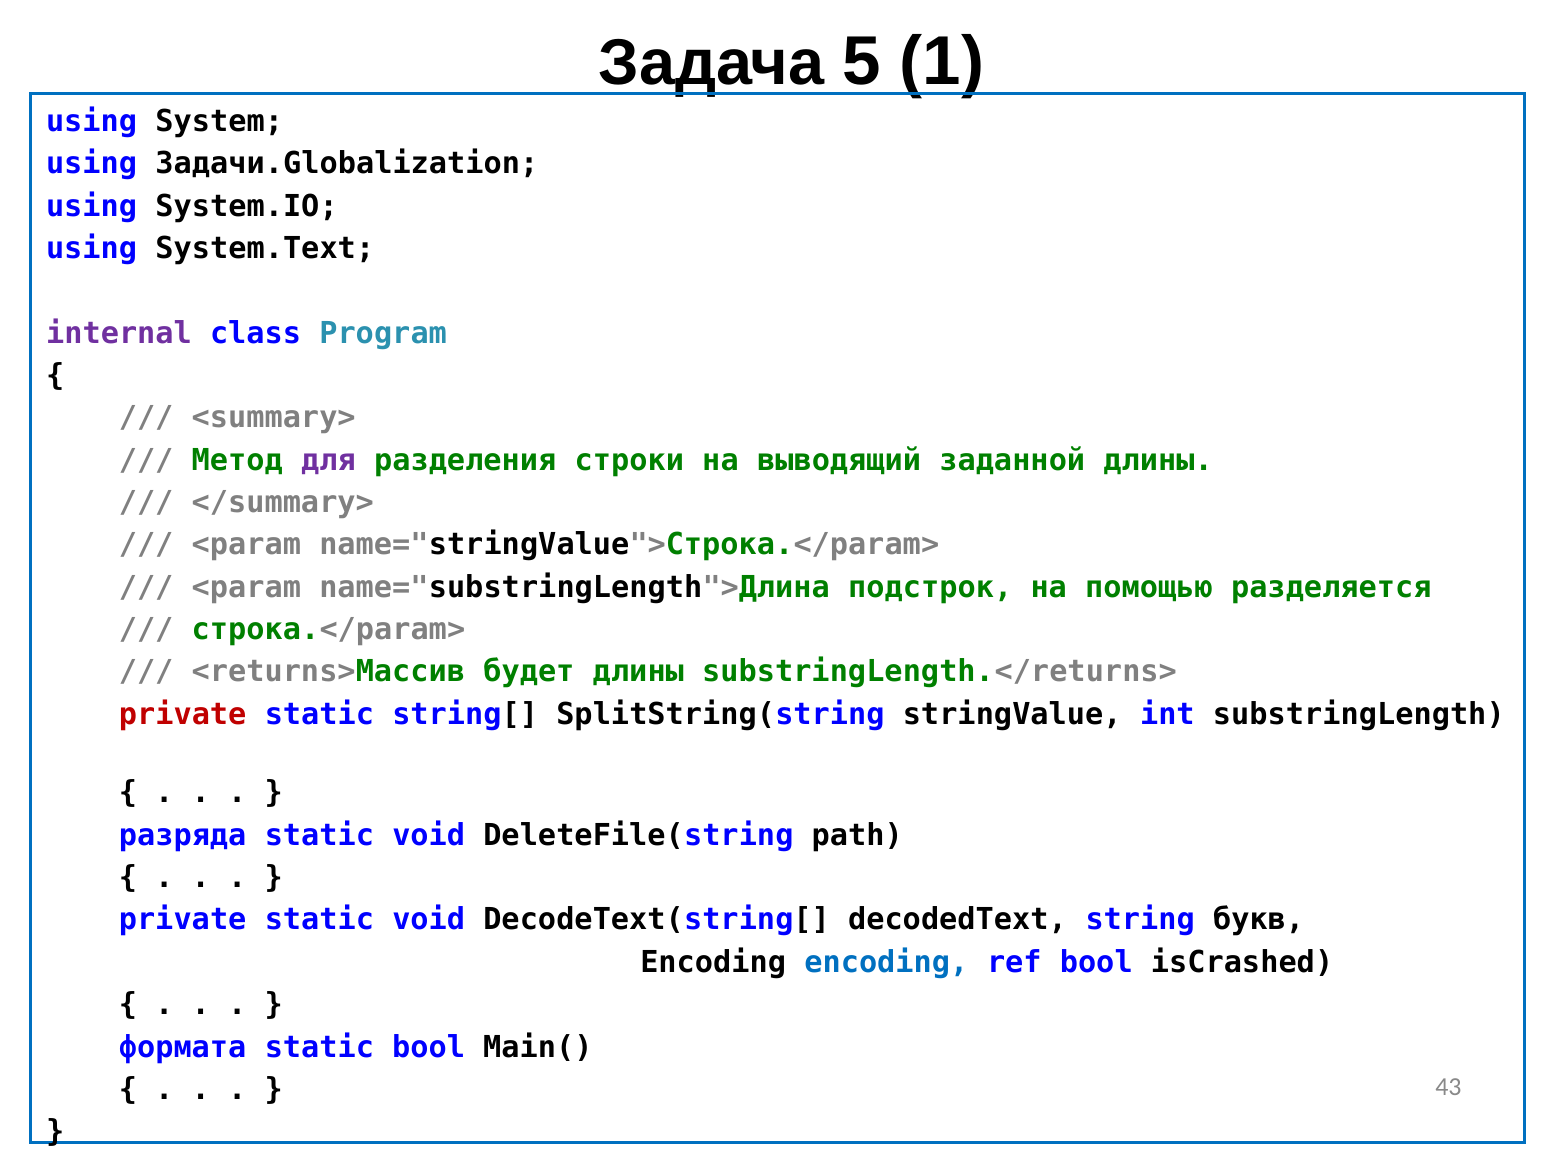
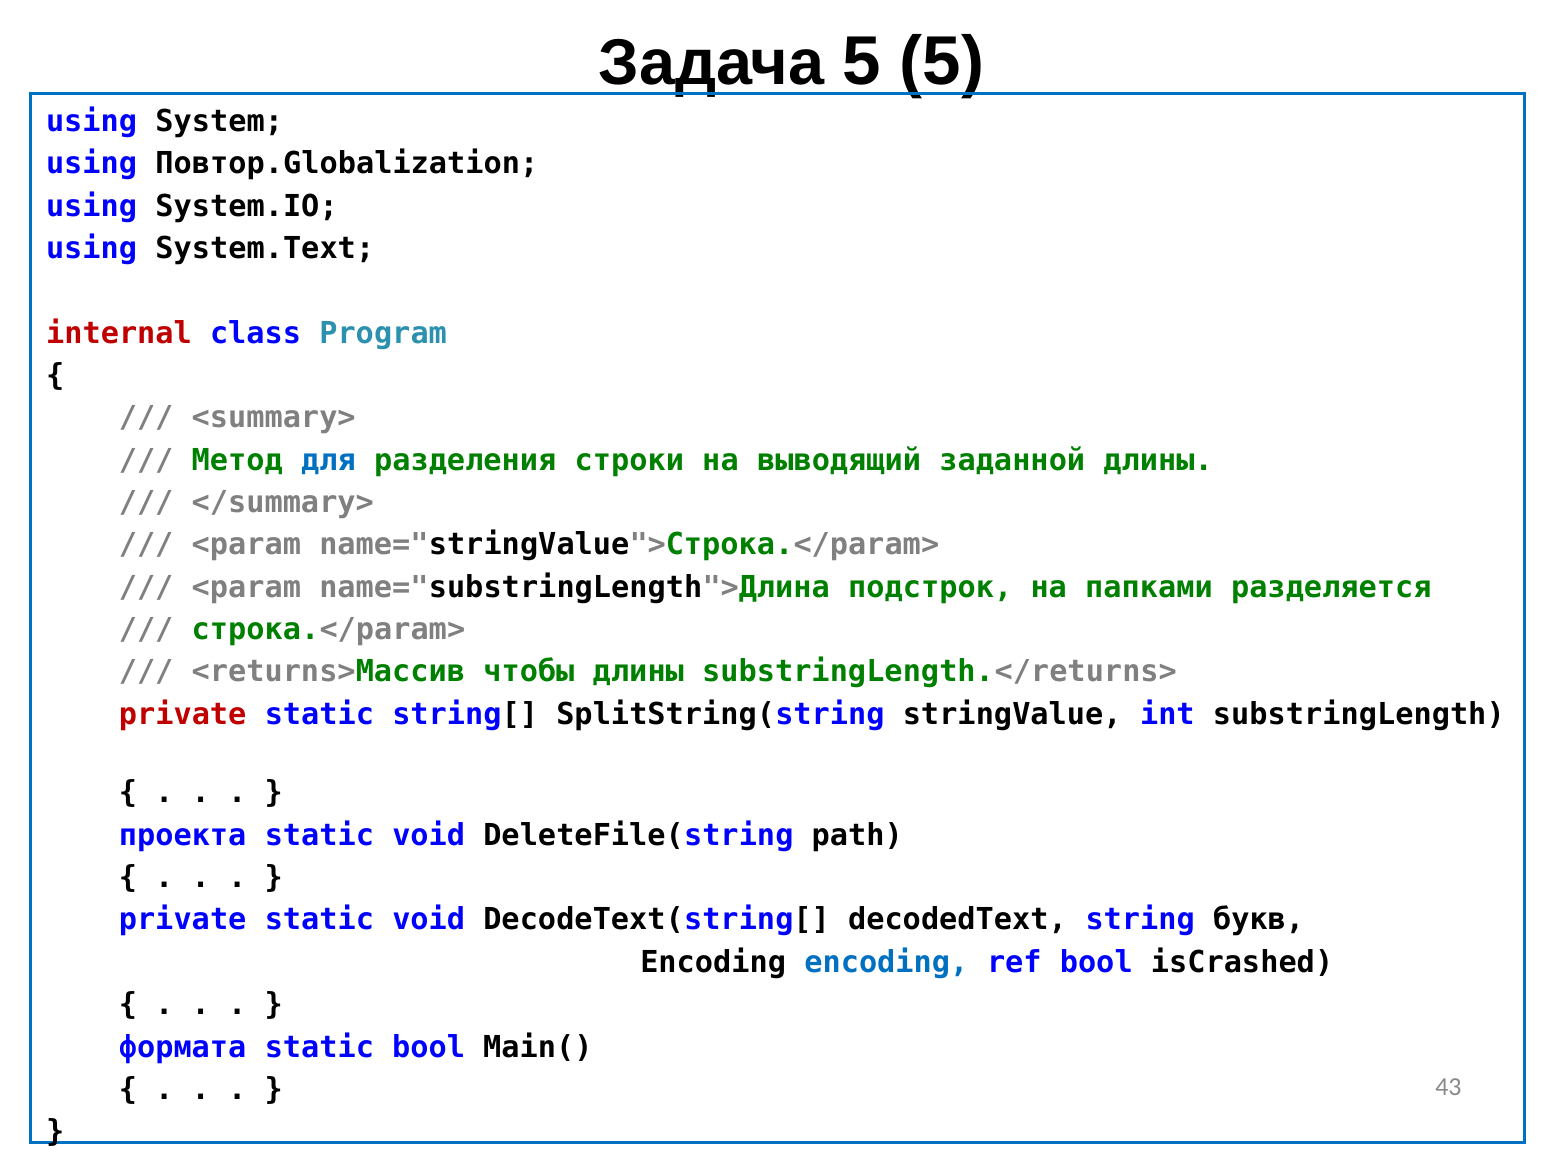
5 1: 1 -> 5 (942, 61)
Задачи.Globalization: Задачи.Globalization -> Повтор.Globalization (347, 164)
internal colour: purple -> red (119, 333)
для colour: purple -> blue (329, 460)
помощью: помощью -> папками (1149, 587)
будет: будет -> чтобы (529, 672)
разряда: разряда -> проекта (183, 835)
